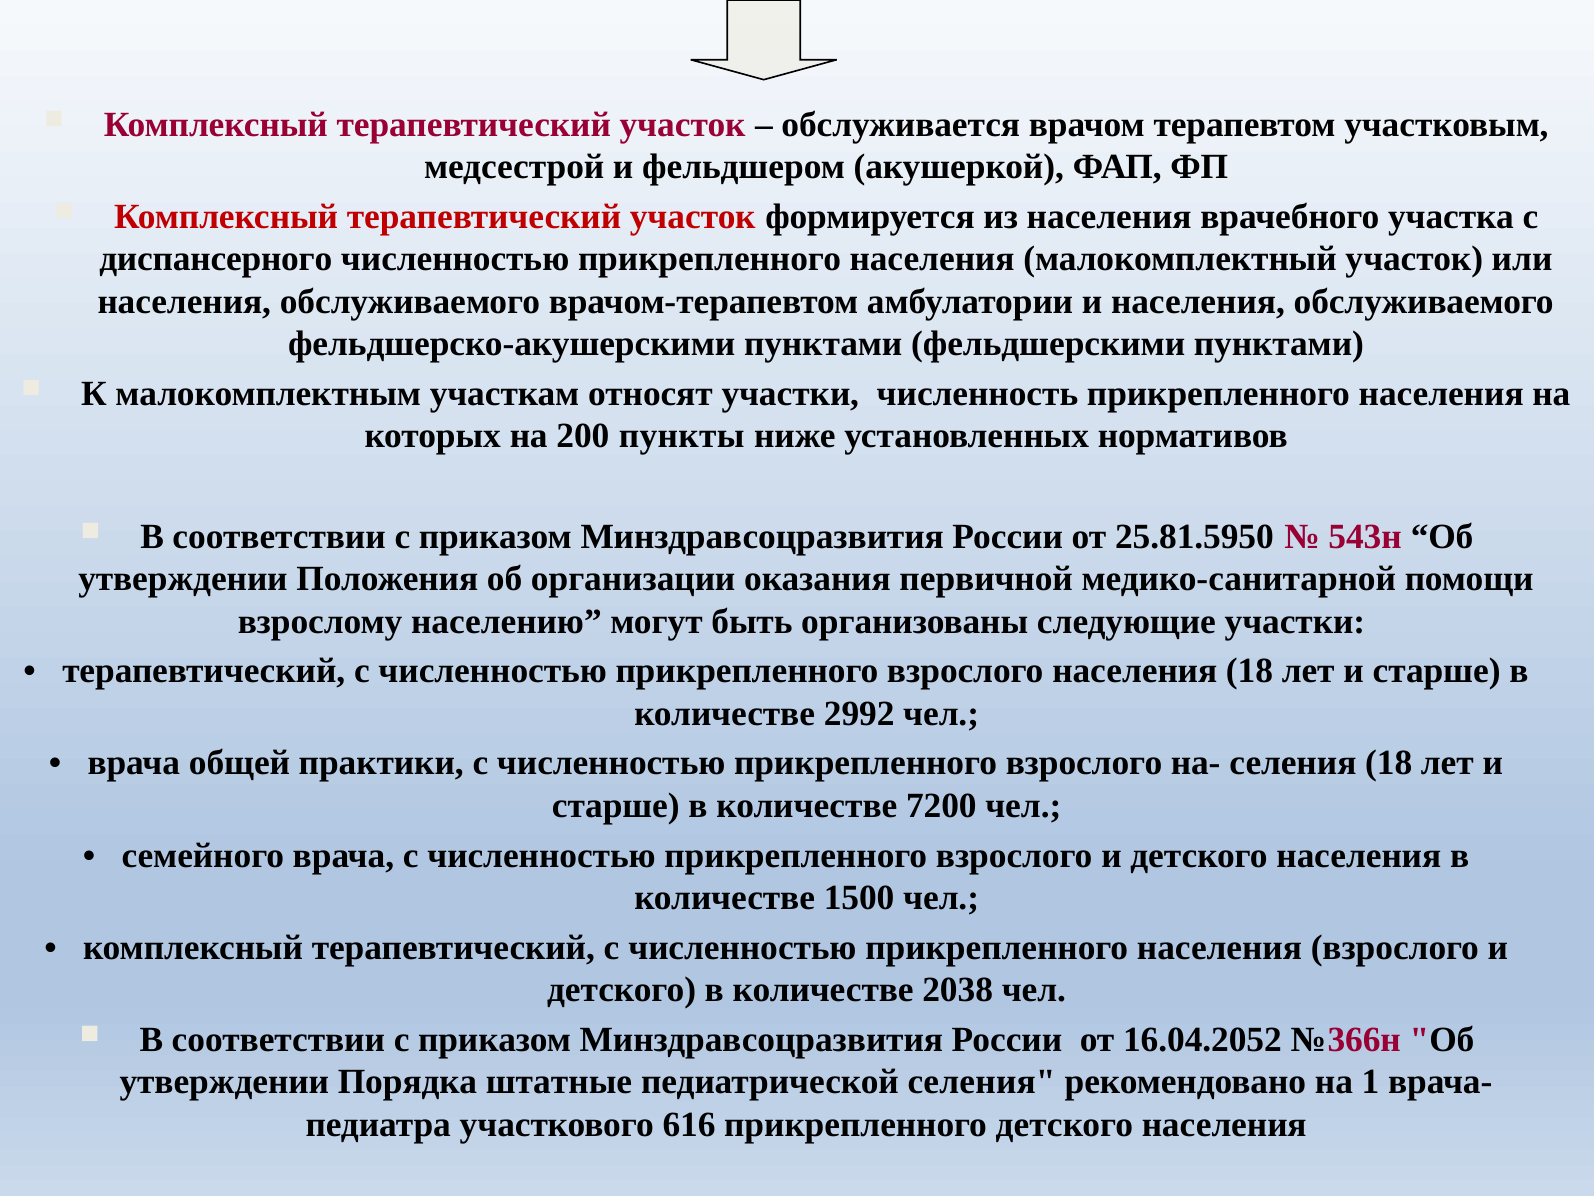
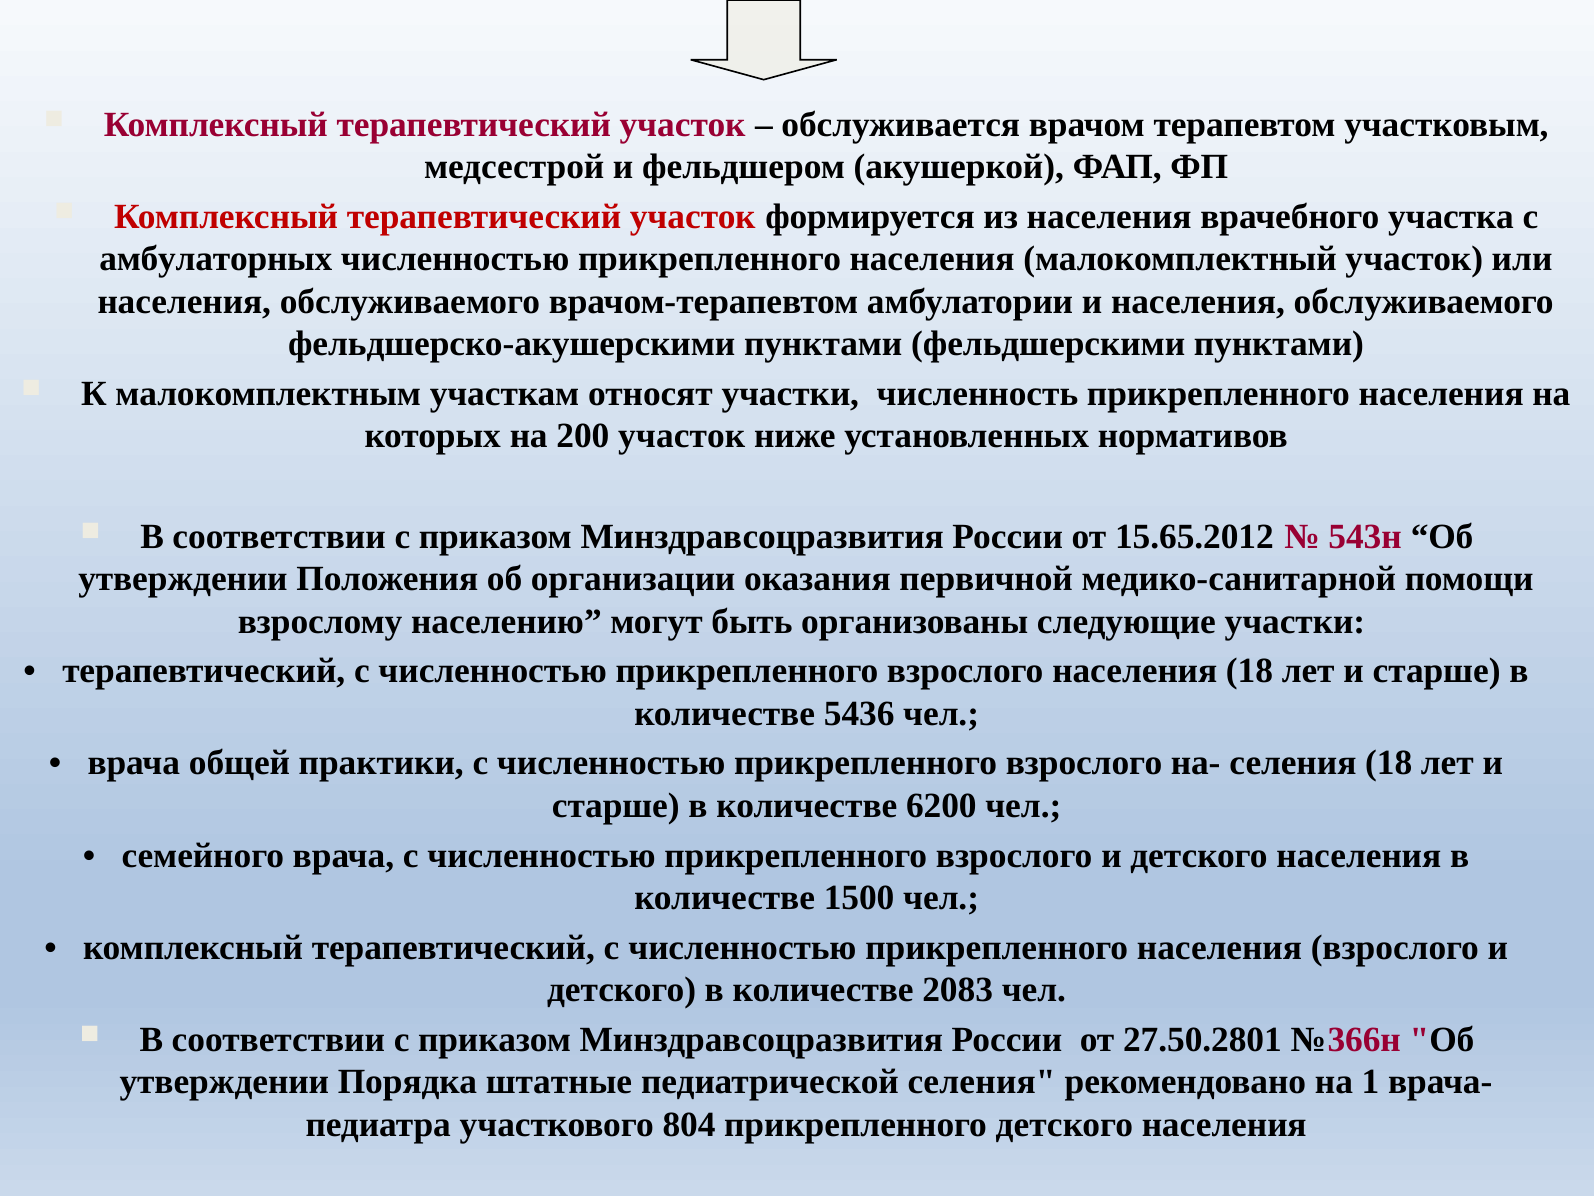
диспансерного: диспансерного -> амбулаторных (216, 259)
200 пункты: пункты -> участок (682, 436)
25.81.5950: 25.81.5950 -> 15.65.2012 (1194, 536)
2992: 2992 -> 5436 (859, 713)
7200: 7200 -> 6200 (941, 805)
2038: 2038 -> 2083 (958, 990)
16.04.2052: 16.04.2052 -> 27.50.2801 (1202, 1039)
616: 616 -> 804 (689, 1124)
